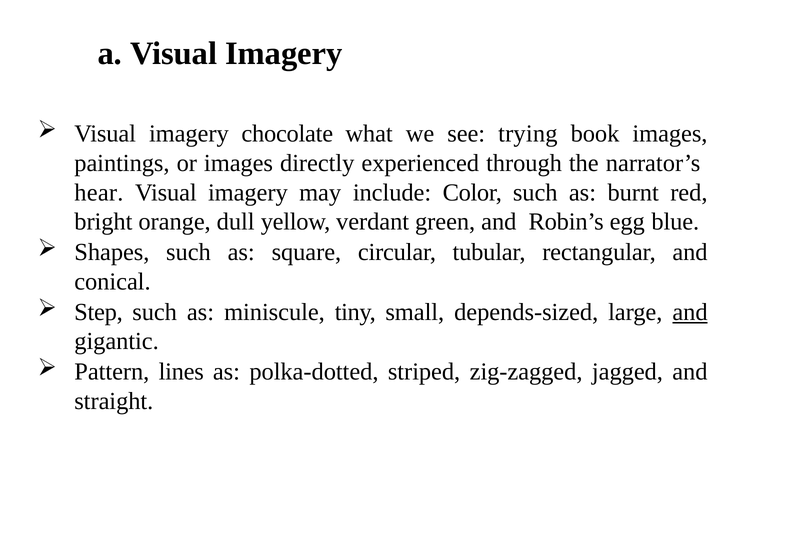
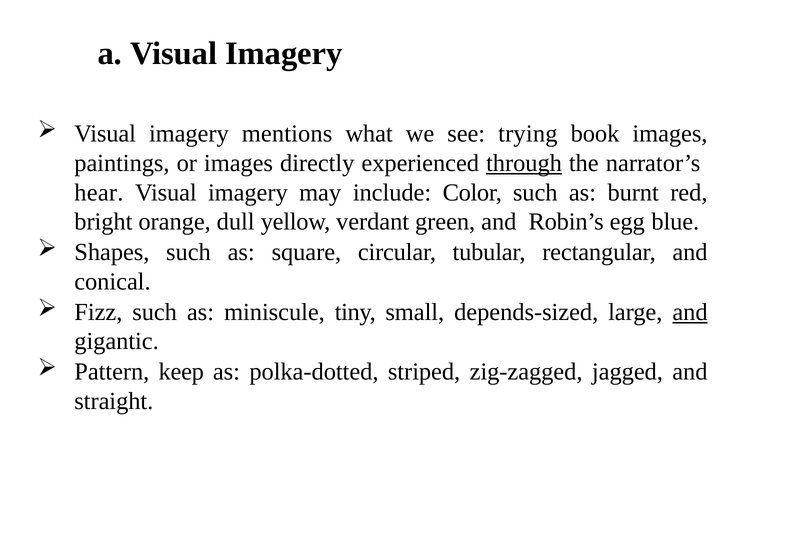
chocolate: chocolate -> mentions (287, 134)
through underline: none -> present (524, 163)
Step: Step -> Fizz (98, 312)
lines: lines -> keep (181, 371)
